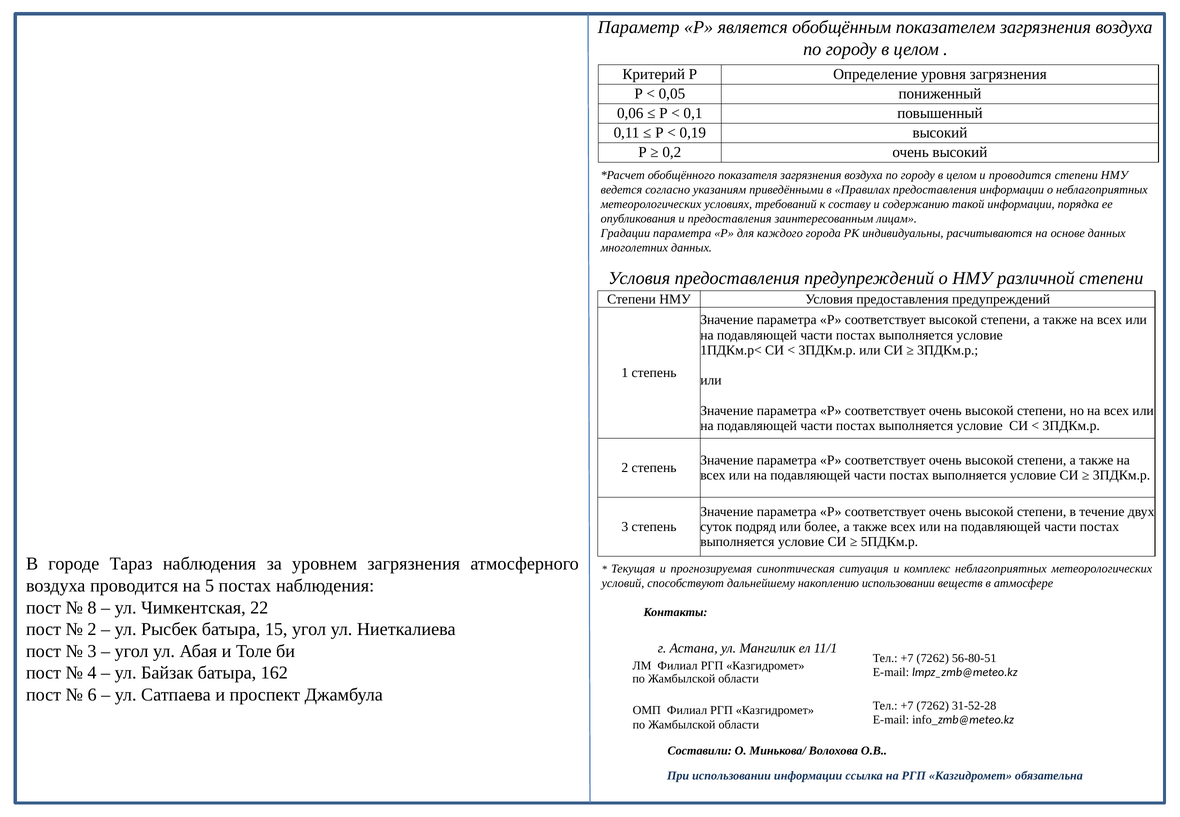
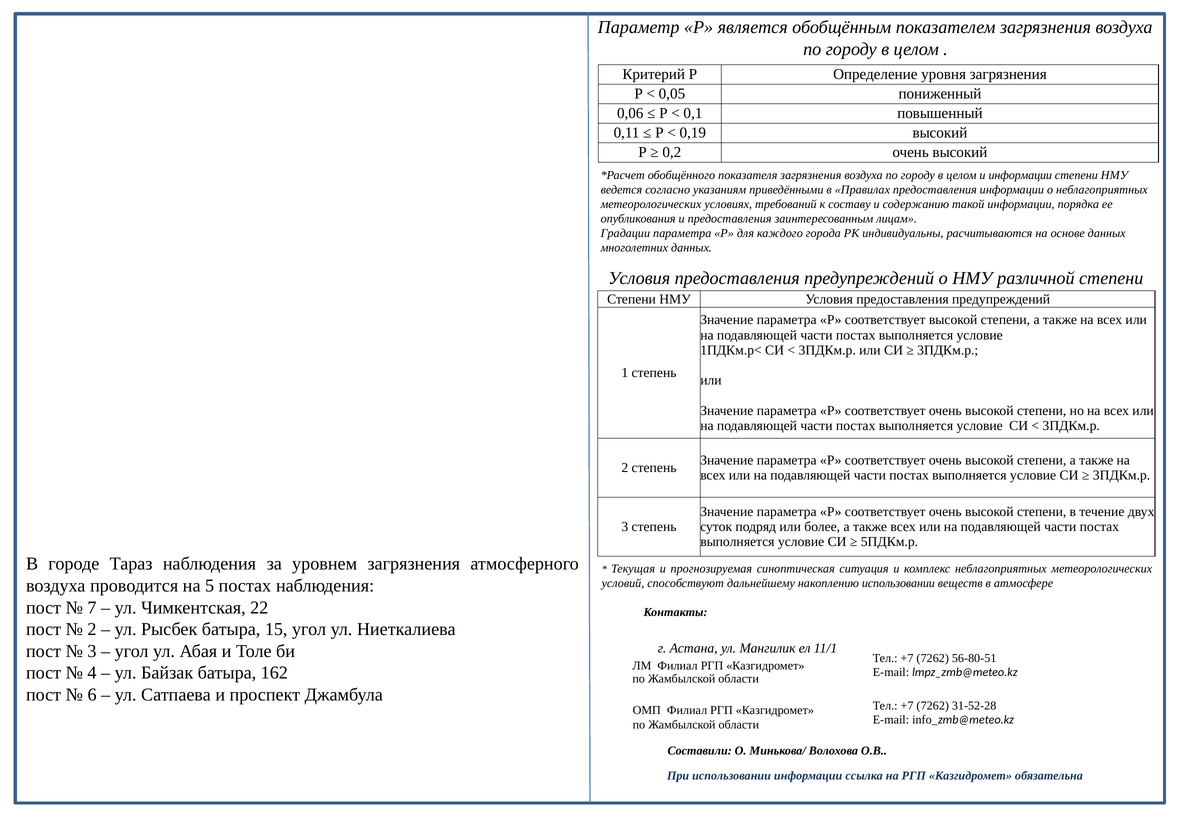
и проводится: проводится -> информации (1020, 175)
8: 8 -> 7 (92, 607)
